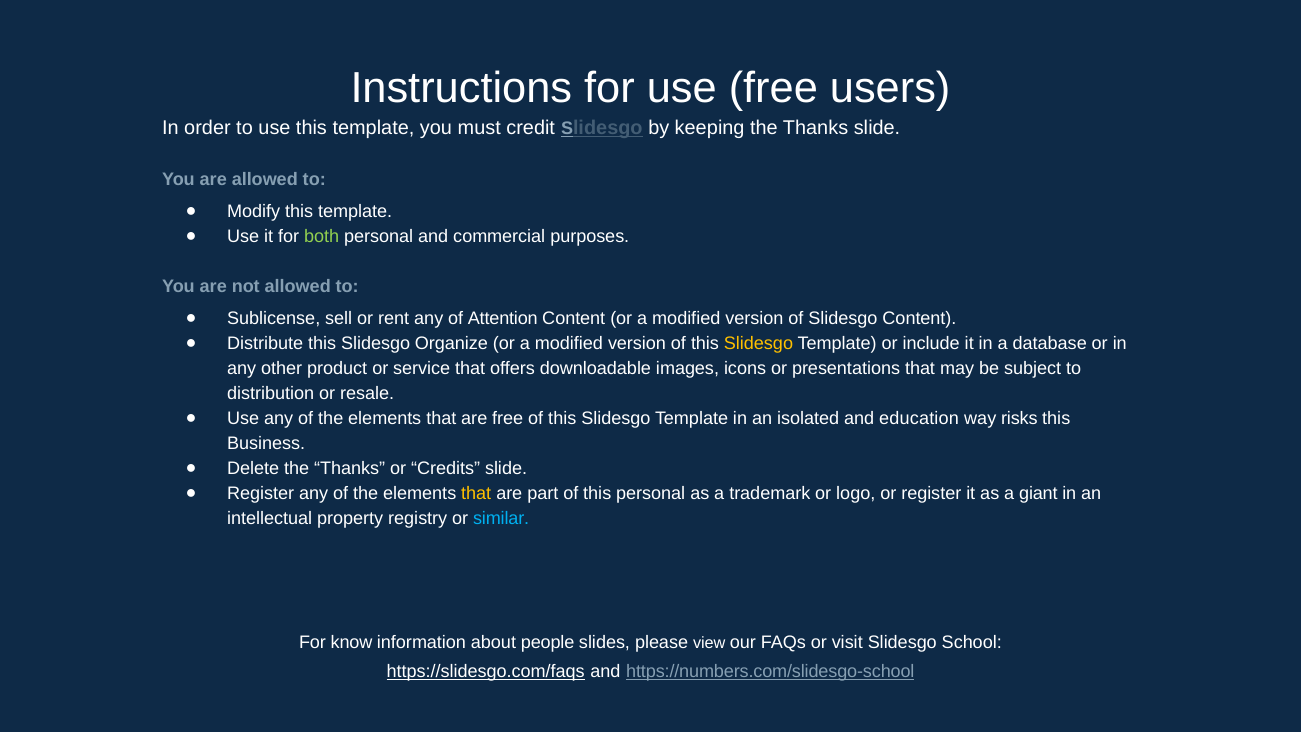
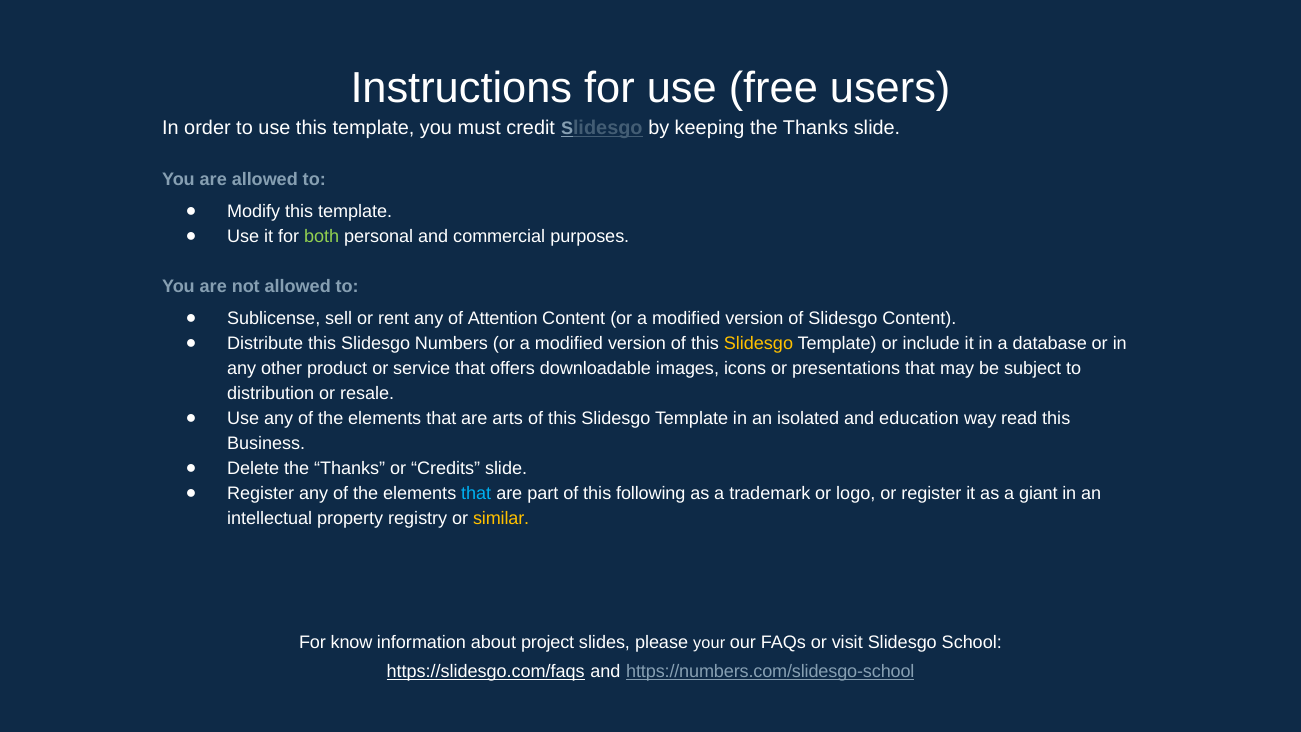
Organize: Organize -> Numbers (451, 344)
are free: free -> arts (508, 419)
risks: risks -> read (1019, 419)
that colour: yellow -> light blue (476, 493)
this personal: personal -> following (651, 493)
similar colour: light blue -> yellow (501, 518)
people: people -> project (548, 642)
view: view -> your (709, 643)
